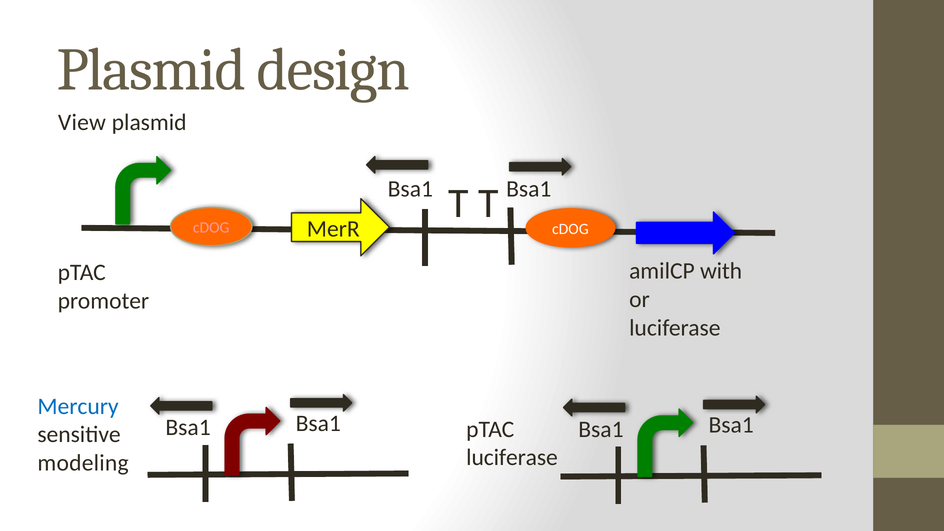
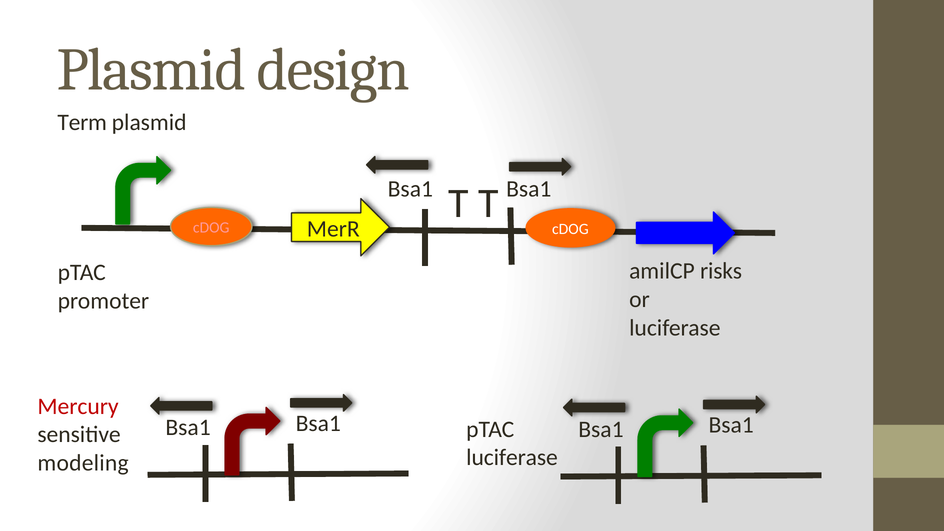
View: View -> Term (82, 122)
with: with -> risks (721, 271)
Mercury colour: blue -> red (78, 406)
